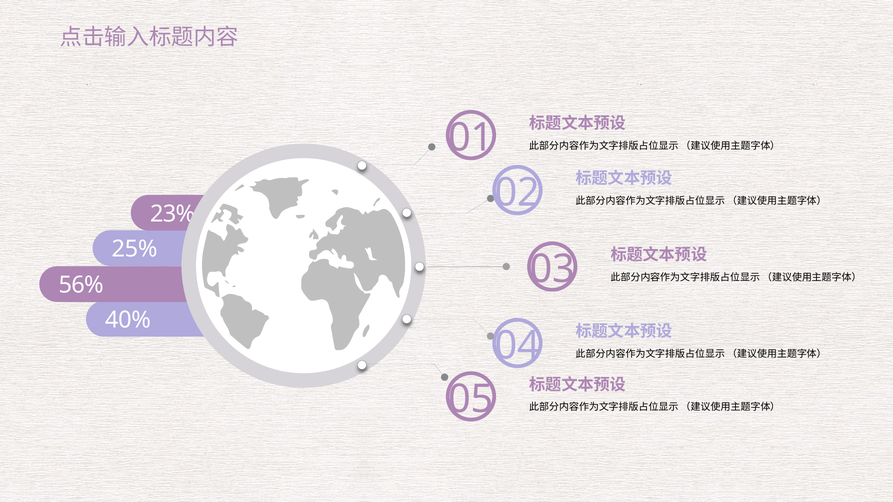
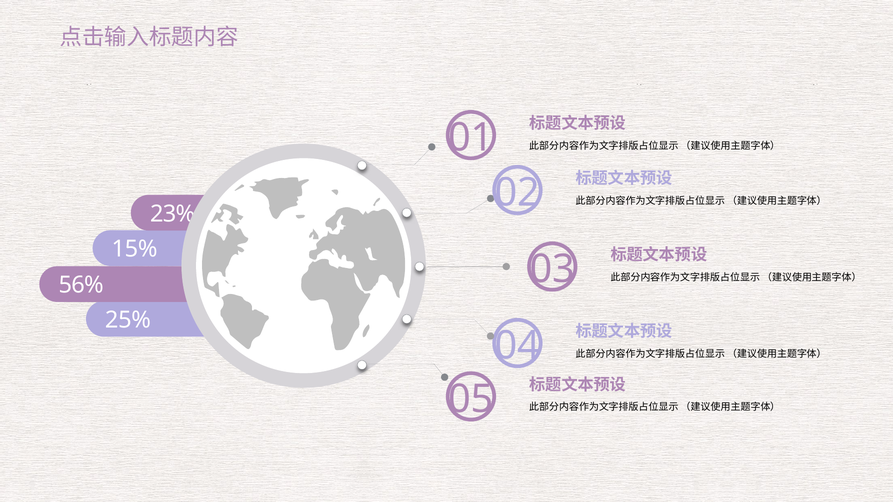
25%: 25% -> 15% (135, 249)
40%: 40% -> 25% (128, 320)
